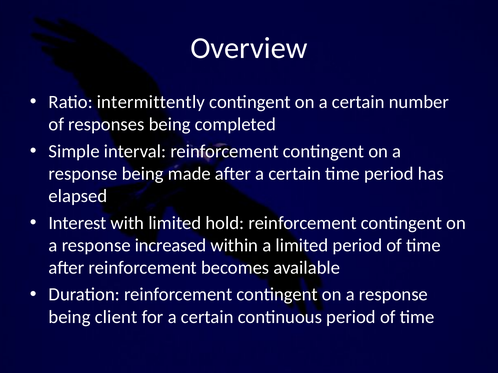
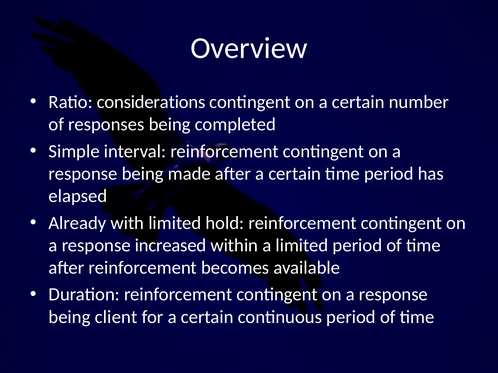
intermittently: intermittently -> considerations (151, 102)
Interest: Interest -> Already (77, 223)
